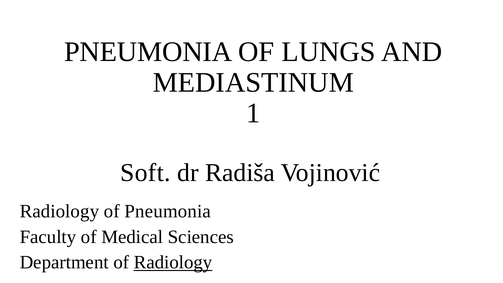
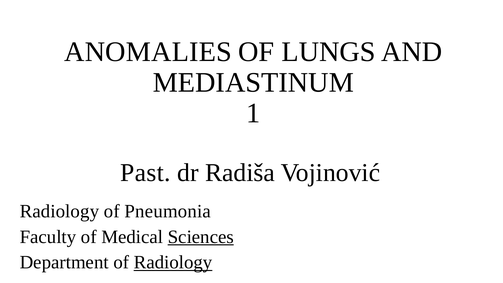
PNEUMONIA: PNEUMONIA -> ANOMALIES (148, 52)
Soft: Soft -> Past (145, 173)
Sciences underline: none -> present (201, 237)
